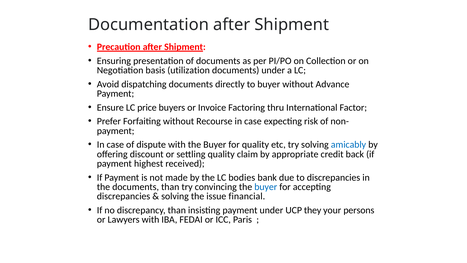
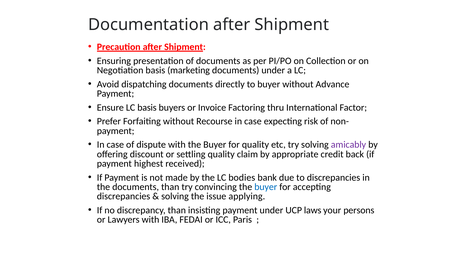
utilization: utilization -> marketing (189, 70)
LC price: price -> basis (147, 107)
amicably colour: blue -> purple (348, 144)
financial: financial -> applying (247, 196)
they: they -> laws (313, 210)
